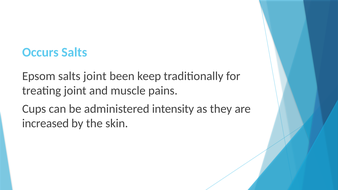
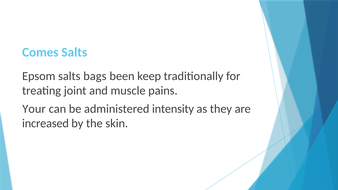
Occurs: Occurs -> Comes (40, 52)
salts joint: joint -> bags (95, 76)
Cups: Cups -> Your (34, 109)
